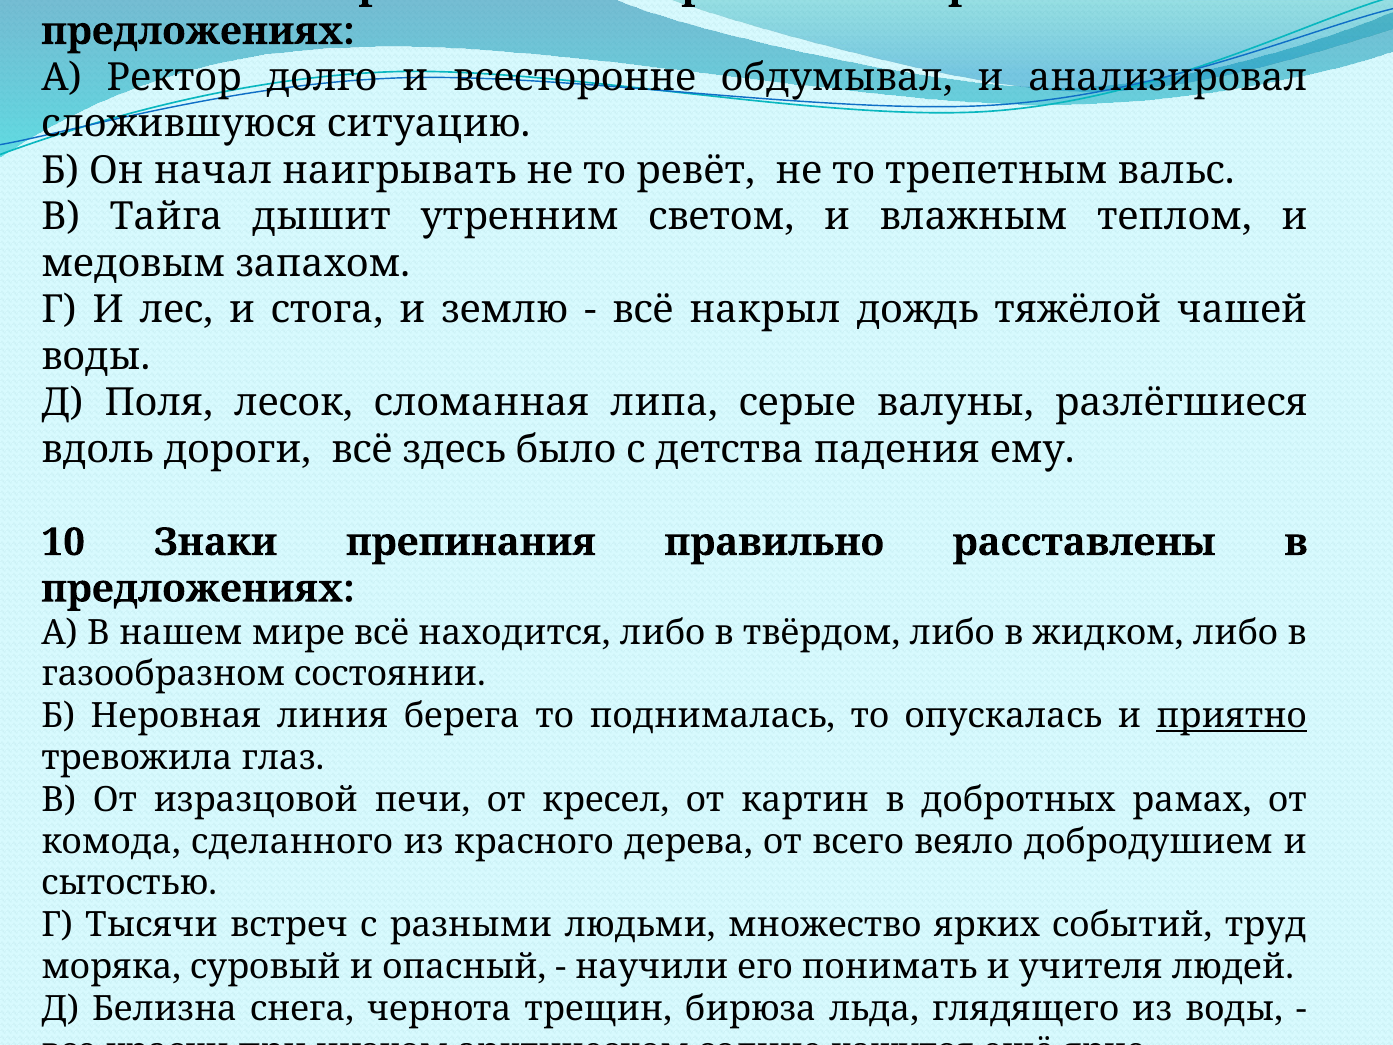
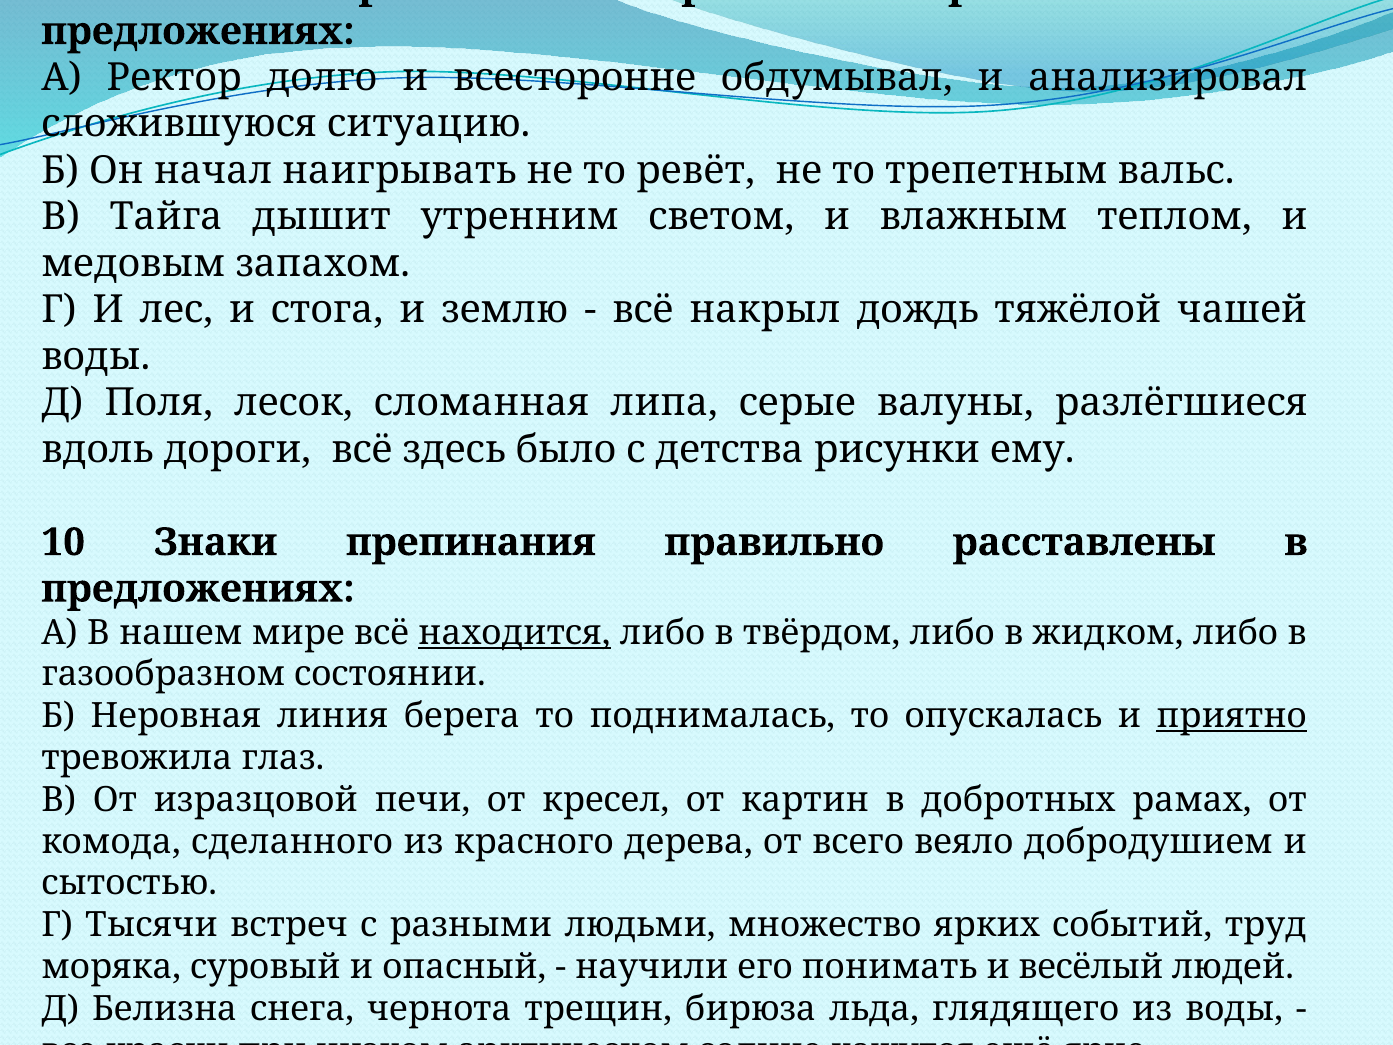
падения: падения -> рисунки (897, 449)
находится underline: none -> present (514, 633)
учителя: учителя -> весёлый (1091, 967)
